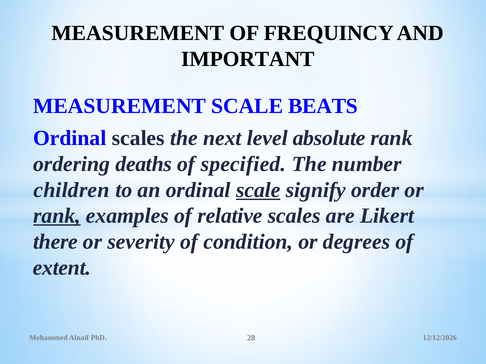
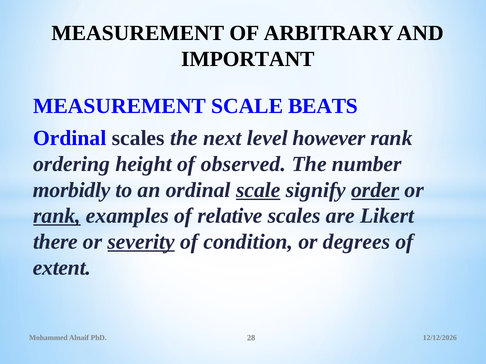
FREQUINCY: FREQUINCY -> ARBITRARY (329, 33)
absolute: absolute -> however (329, 138)
deaths: deaths -> height (144, 164)
specified: specified -> observed (243, 164)
children: children -> morbidly (72, 190)
order underline: none -> present (375, 190)
severity underline: none -> present (141, 242)
